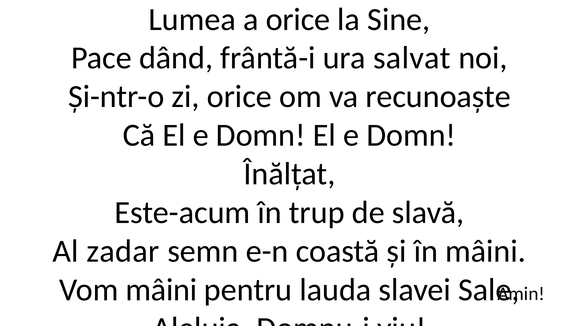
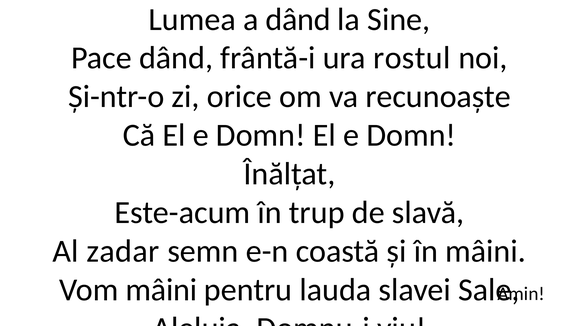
a orice: orice -> dând (298, 19)
salvat: salvat -> rostul (412, 58)
